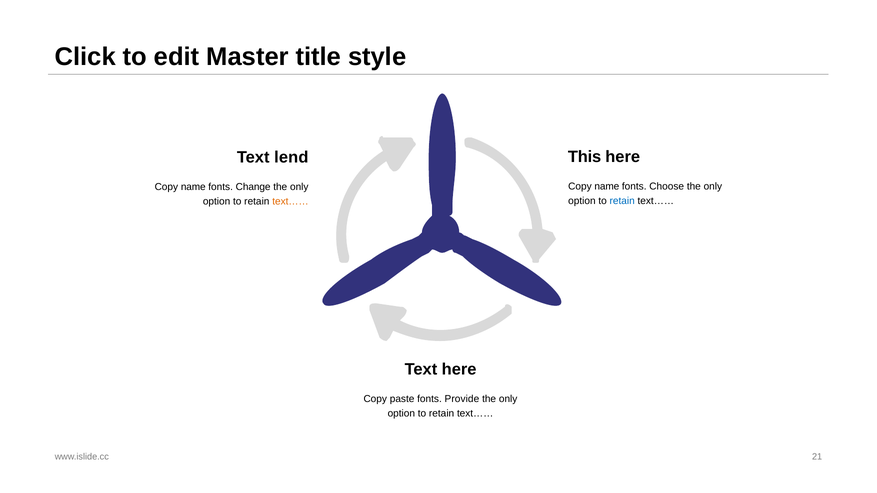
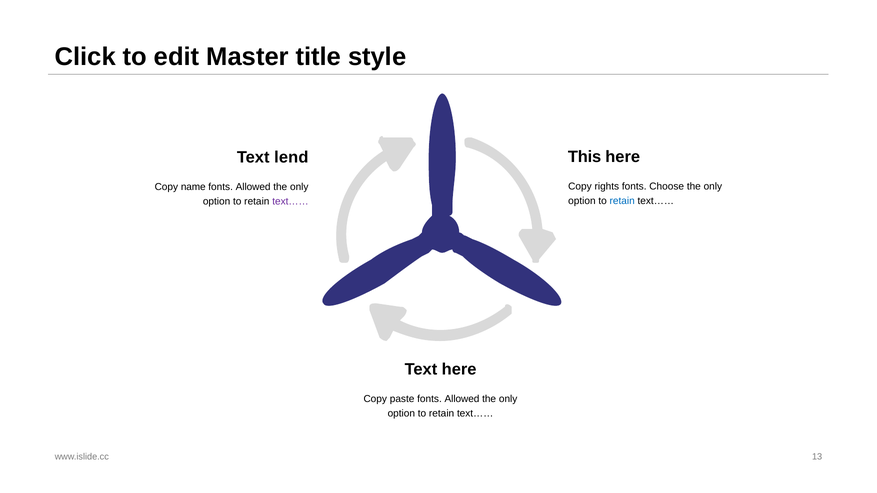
name: name -> rights (607, 186)
Change: Change -> Allowed (253, 187)
text…… colour: orange -> purple (290, 201)
paste fonts Provide: Provide -> Allowed (462, 399)
21: 21 -> 13 (817, 457)
